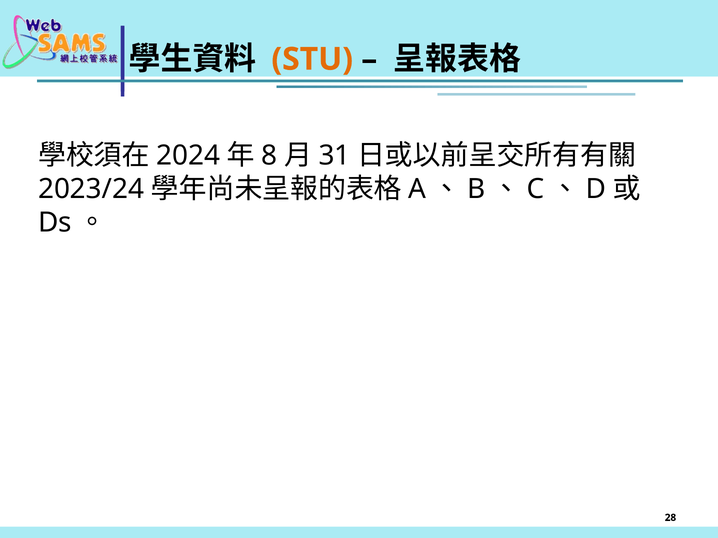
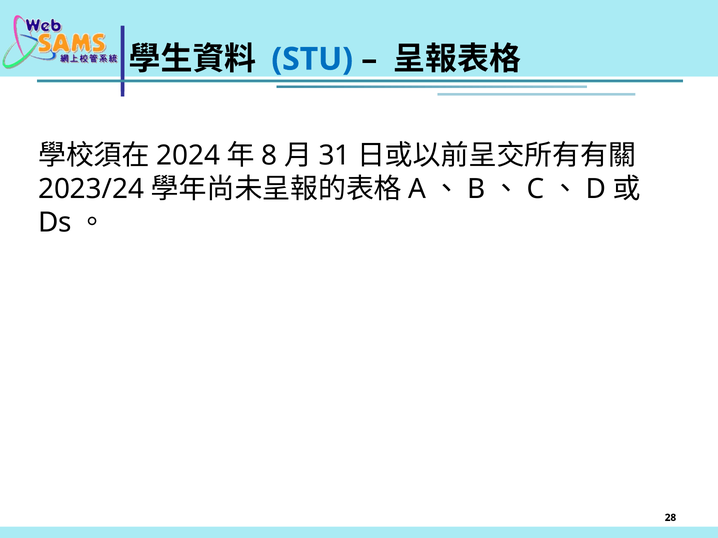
STU colour: orange -> blue (312, 59)
